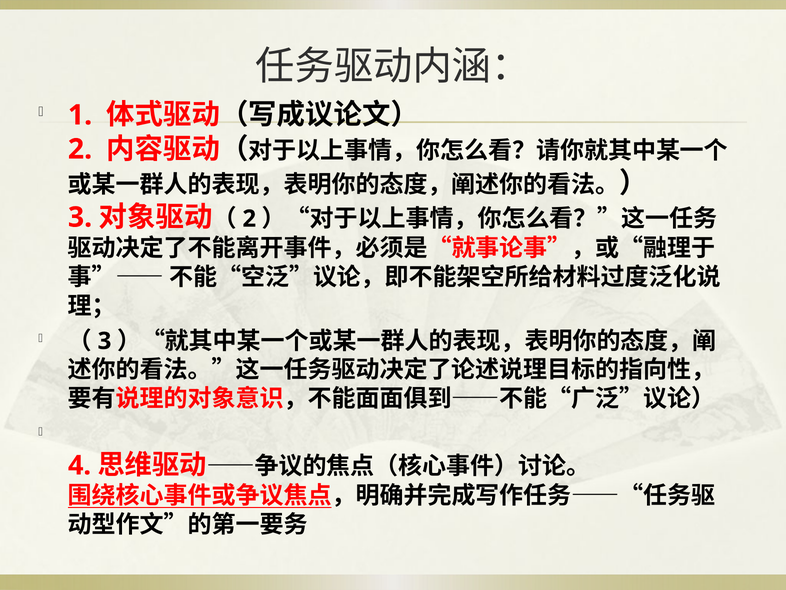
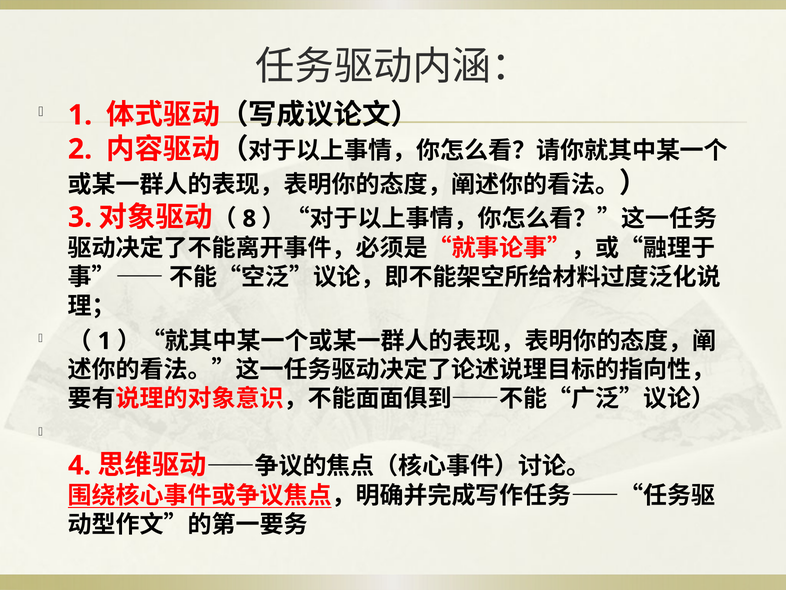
2: 2 -> 8 (249, 219)
3: 3 -> 1 (105, 341)
